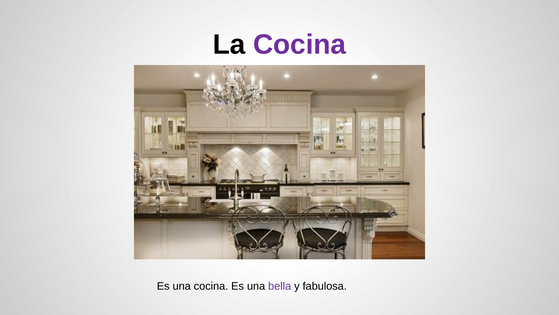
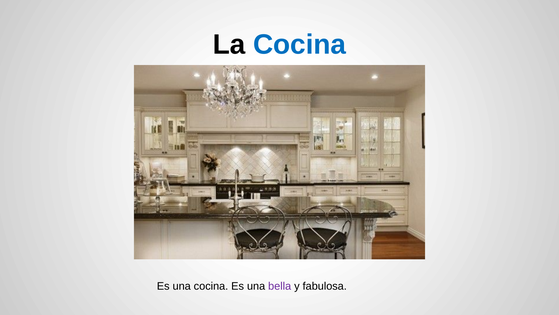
Cocina colour: purple -> blue (300, 45)
